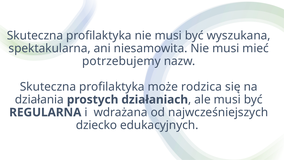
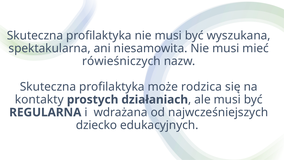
potrzebujemy: potrzebujemy -> rówieśniczych (121, 61)
działania: działania -> kontakty (39, 99)
